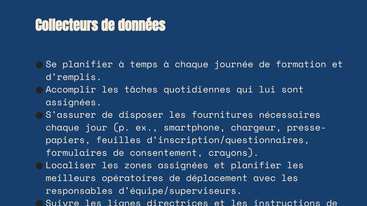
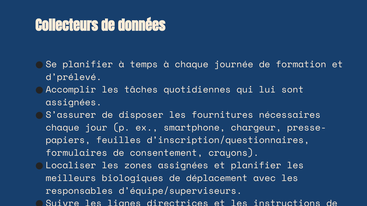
d’remplis: d’remplis -> d’prélevé (74, 77)
opératoires: opératoires -> biologiques (133, 178)
